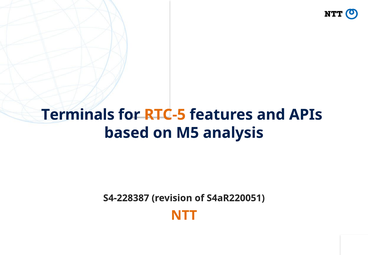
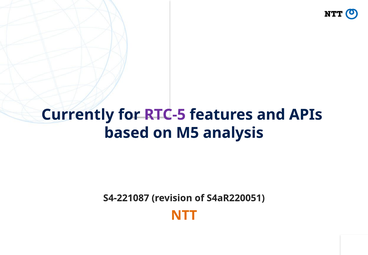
Terminals: Terminals -> Currently (78, 115)
RTC-5 colour: orange -> purple (165, 115)
S4-228387: S4-228387 -> S4-221087 (126, 198)
